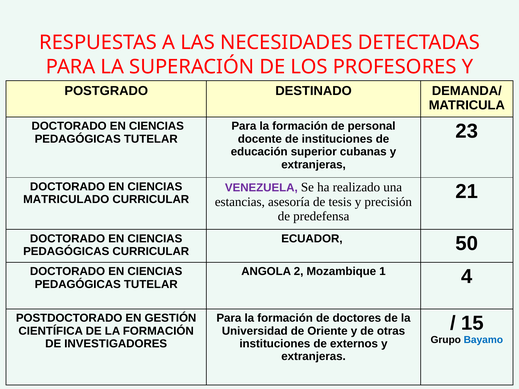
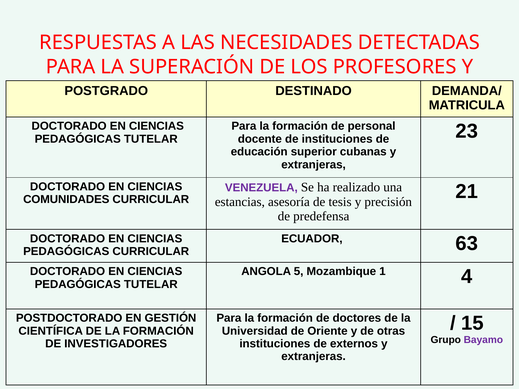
MATRICULADO: MATRICULADO -> COMUNIDADES (66, 200)
50: 50 -> 63 (467, 244)
2: 2 -> 5 (299, 272)
Bayamo colour: blue -> purple (483, 340)
